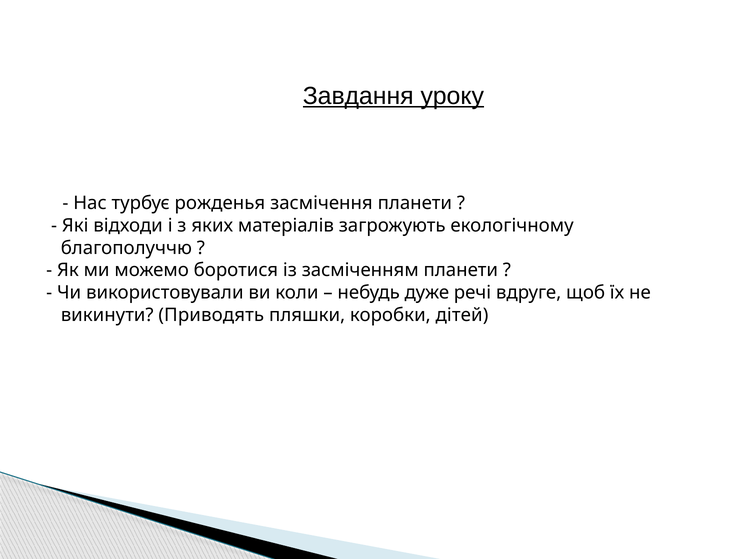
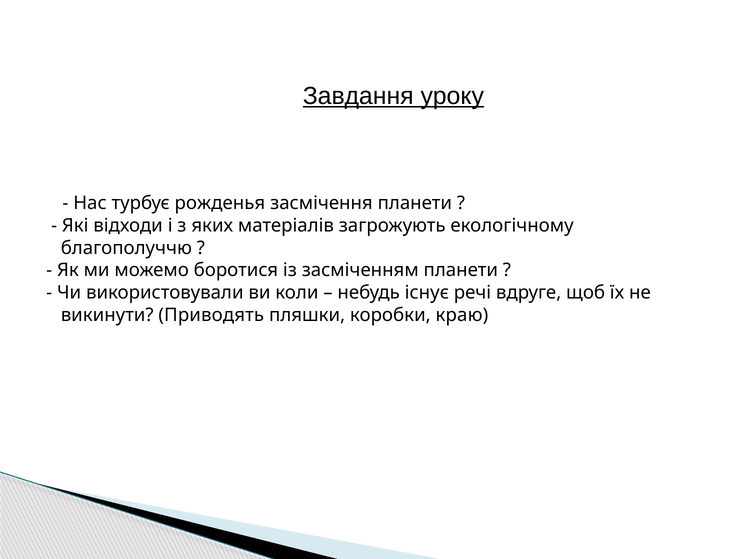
дуже: дуже -> існує (427, 293)
дітей: дітей -> краю (462, 315)
